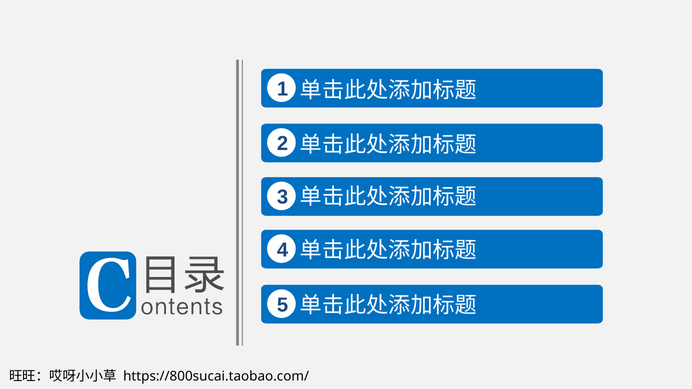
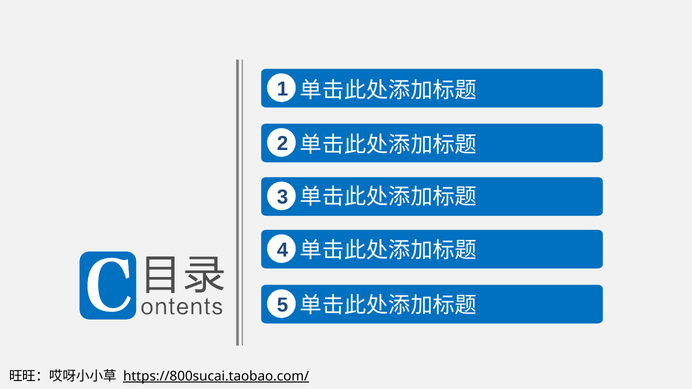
https://800sucai.taobao.com/ underline: none -> present (216, 376)
